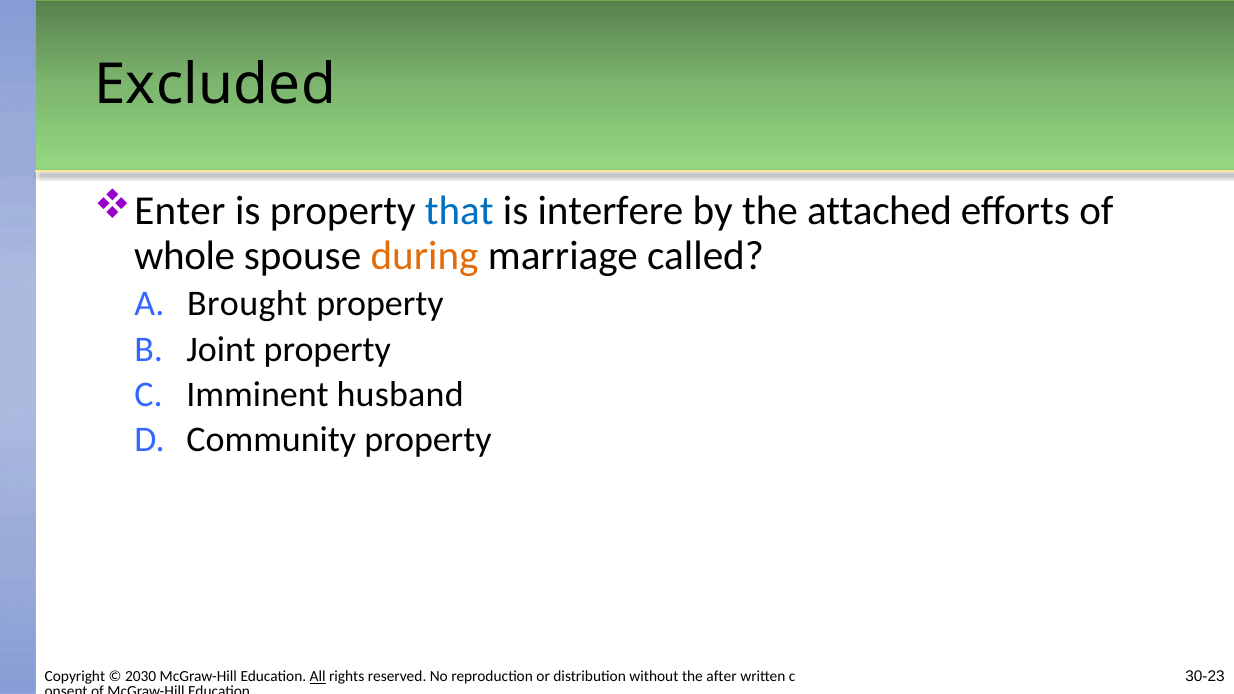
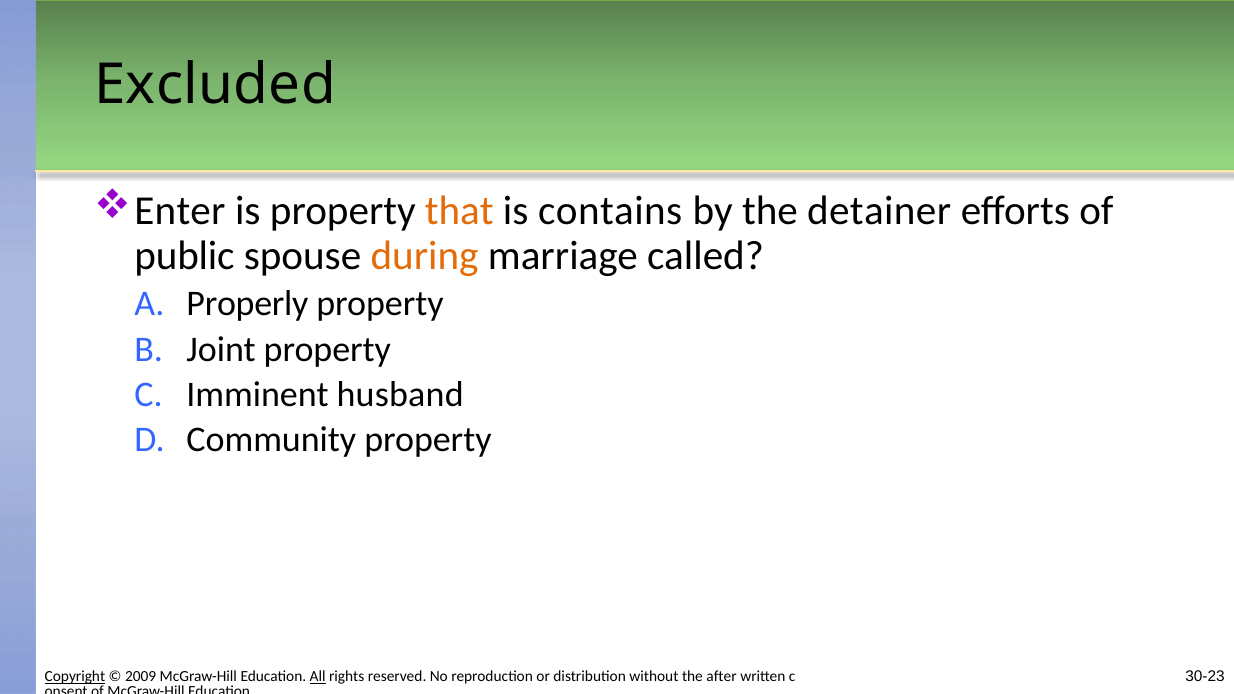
that colour: blue -> orange (459, 211)
interfere: interfere -> contains (610, 211)
attached: attached -> detainer (879, 211)
whole: whole -> public (184, 256)
Brought: Brought -> Properly (247, 304)
Copyright underline: none -> present (75, 677)
2030: 2030 -> 2009 (141, 677)
